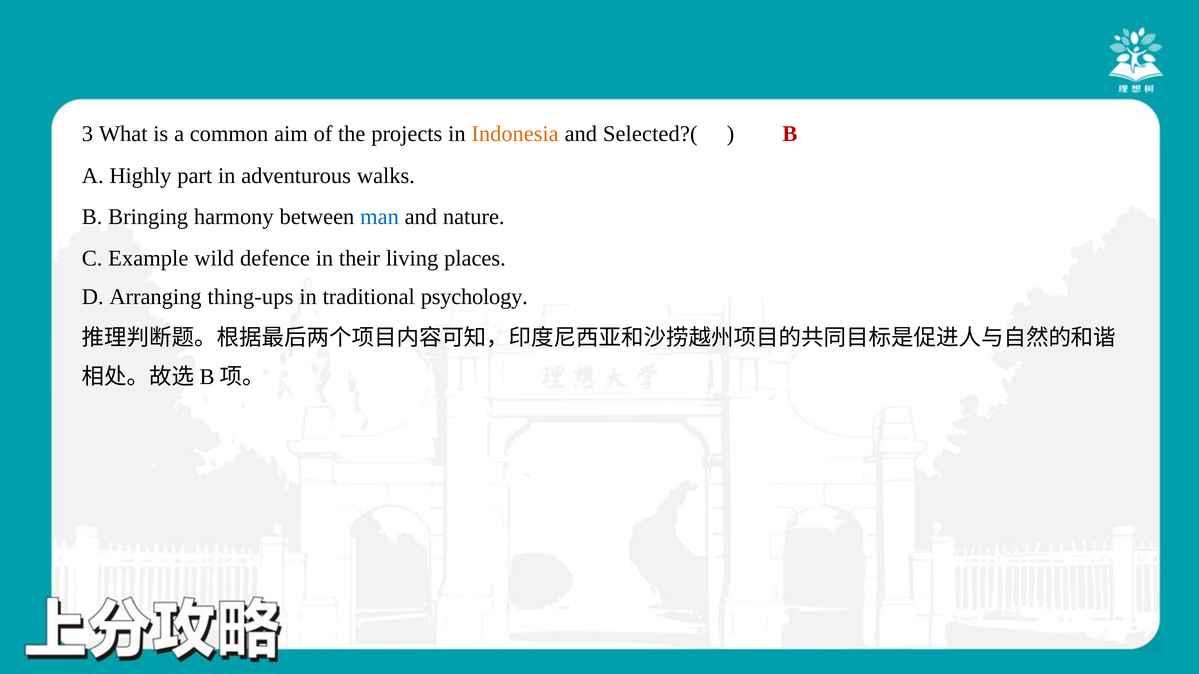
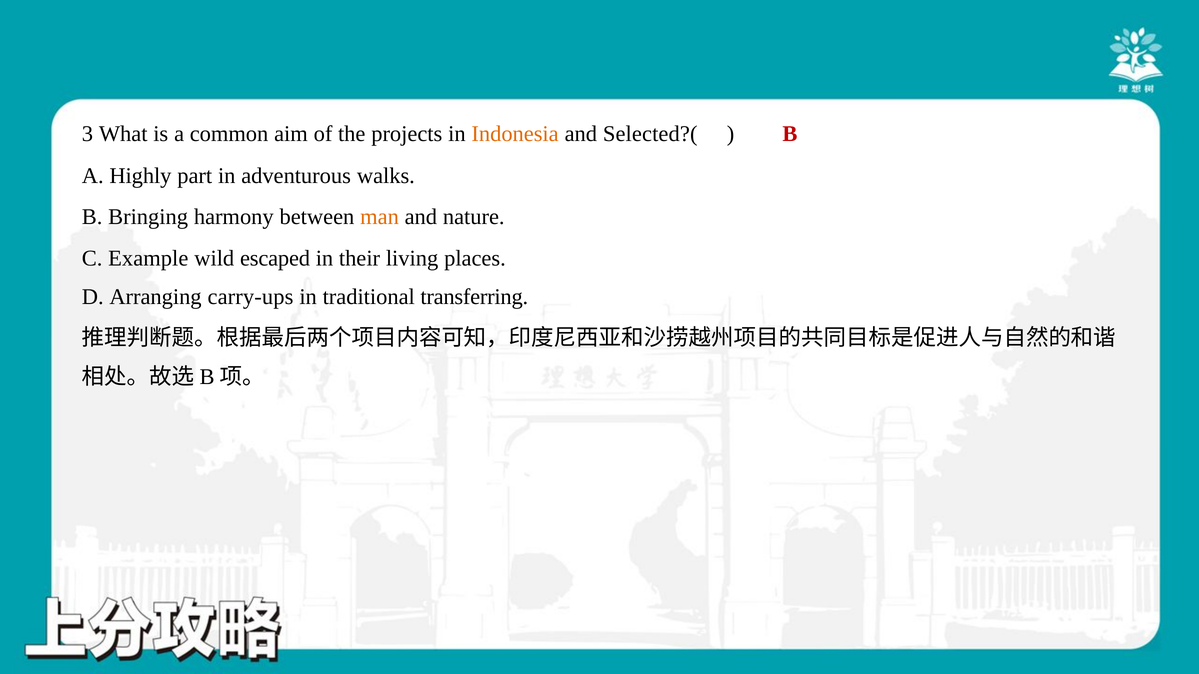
man colour: blue -> orange (380, 217)
defence: defence -> escaped (275, 258)
thing-ups: thing-ups -> carry-ups (250, 297)
psychology: psychology -> transferring (474, 297)
